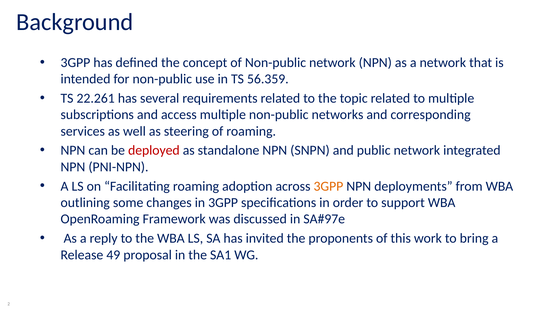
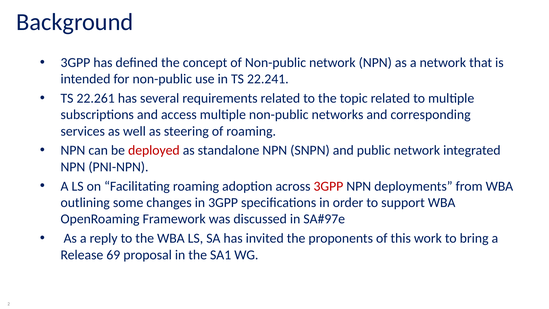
56.359: 56.359 -> 22.241 (268, 79)
3GPP colour: orange -> red (328, 186)
49: 49 -> 69 (113, 255)
